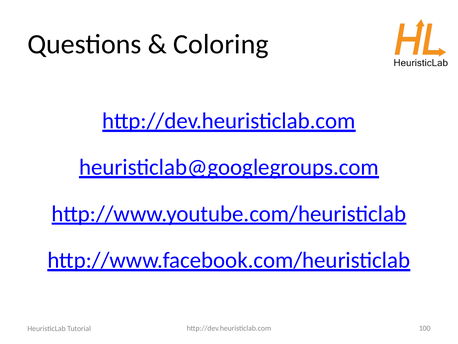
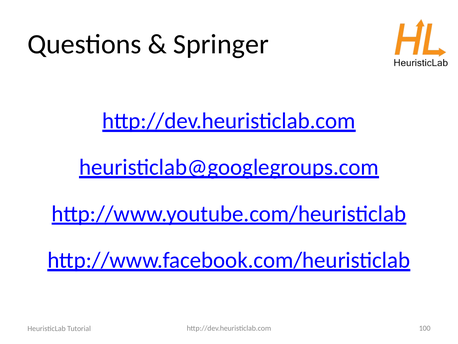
Coloring: Coloring -> Springer (221, 44)
